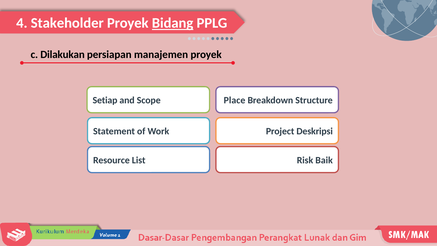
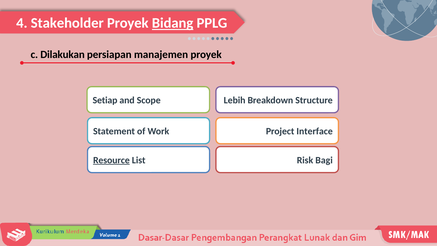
Place: Place -> Lebih (235, 100)
Deskripsi: Deskripsi -> Interface (315, 131)
Resource underline: none -> present (111, 160)
Baik: Baik -> Bagi (324, 160)
